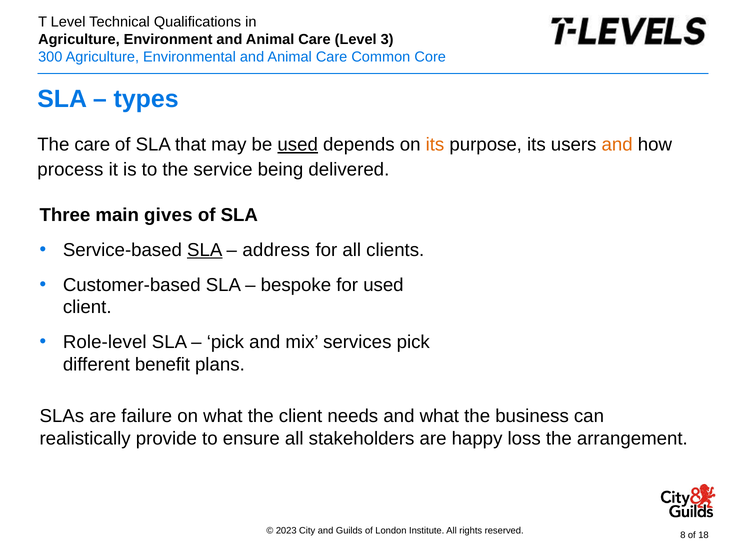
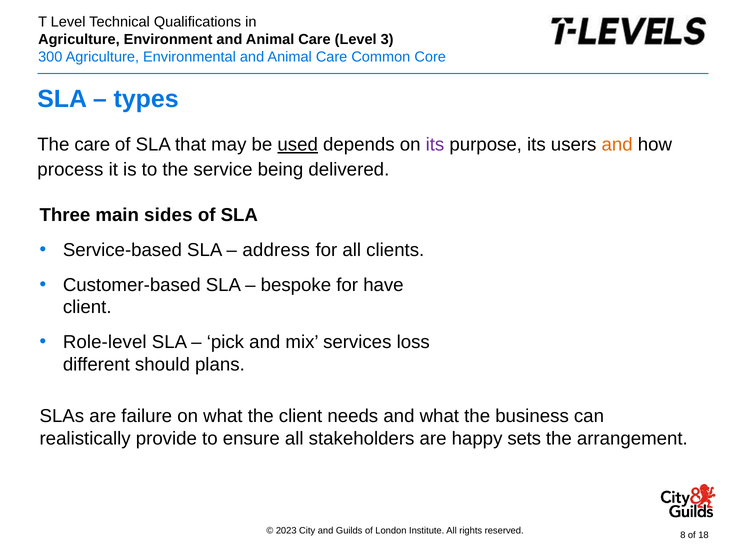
its colour: orange -> purple (435, 145)
gives: gives -> sides (168, 215)
SLA underline: present -> none (205, 250)
for used: used -> have (383, 285)
services pick: pick -> loss (413, 342)
benefit: benefit -> should (162, 364)
loss: loss -> sets (524, 438)
